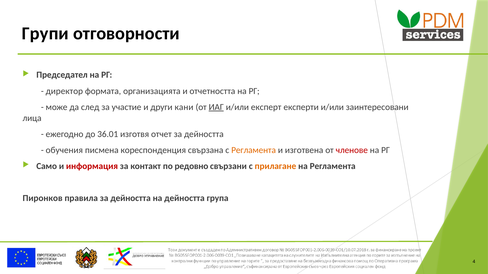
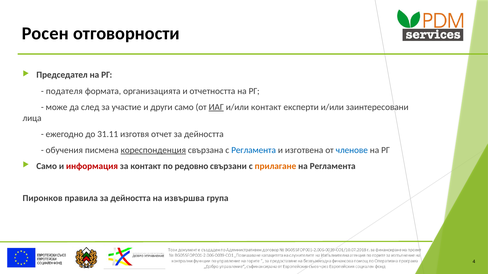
Групи: Групи -> Росен (45, 33)
директор: директор -> подателя (64, 91)
други кани: кани -> само (184, 107)
и/или експерт: експерт -> контакт (266, 107)
36.01: 36.01 -> 31.11 (108, 134)
кореспонденция underline: none -> present (153, 150)
Регламента colour: orange -> blue (254, 150)
членове colour: red -> blue (352, 150)
на дейността: дейността -> извършва (184, 199)
